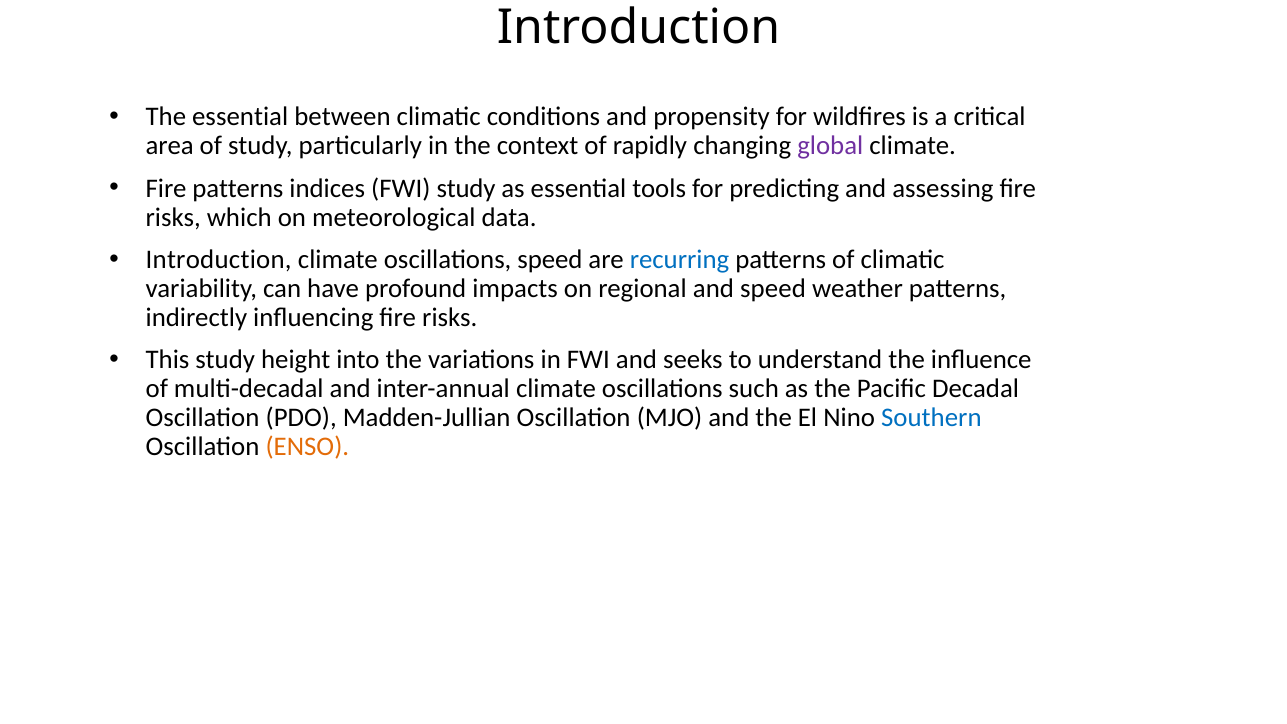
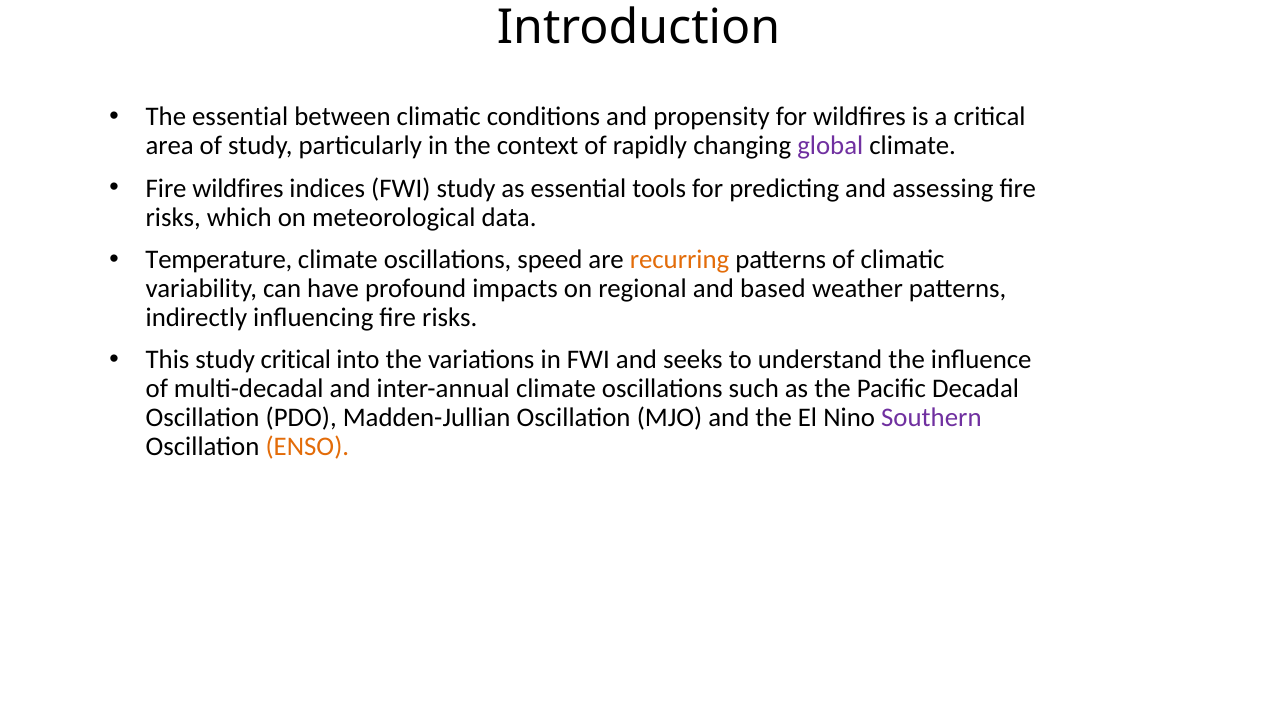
Fire patterns: patterns -> wildfires (238, 188)
Introduction: Introduction -> Temperature (219, 260)
recurring colour: blue -> orange (680, 260)
and speed: speed -> based (773, 289)
study height: height -> critical (296, 360)
Southern colour: blue -> purple (931, 418)
